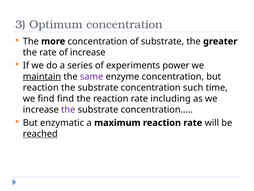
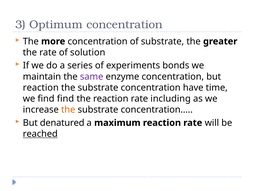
of increase: increase -> solution (88, 52)
power: power -> bonds (176, 65)
maintain underline: present -> none (42, 76)
such: such -> have (193, 87)
the colour: purple -> orange (68, 109)
enzymatic: enzymatic -> denatured (62, 123)
